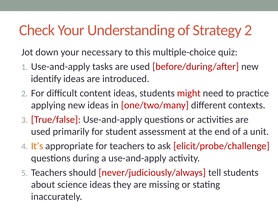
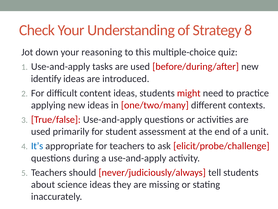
Strategy 2: 2 -> 8 (248, 30)
necessary: necessary -> reasoning (102, 52)
It’s colour: orange -> blue (37, 146)
